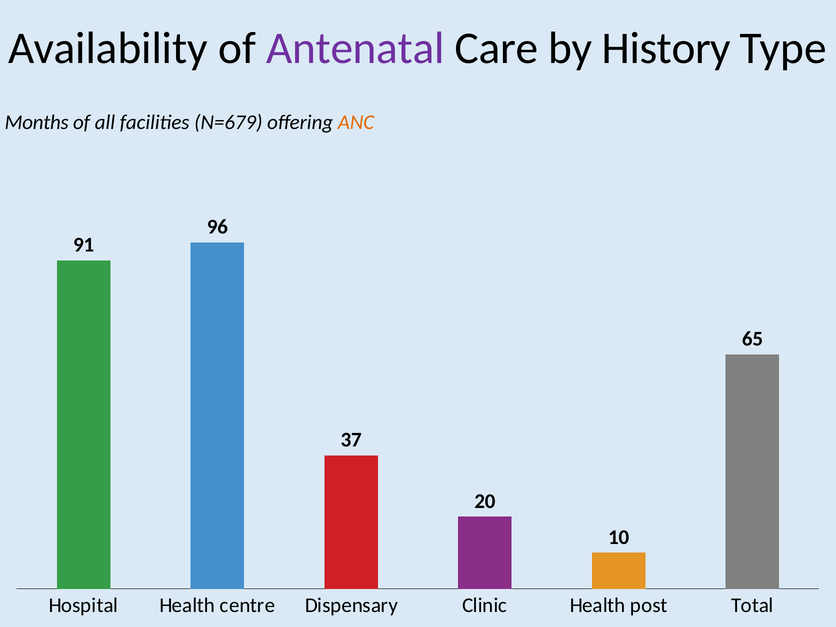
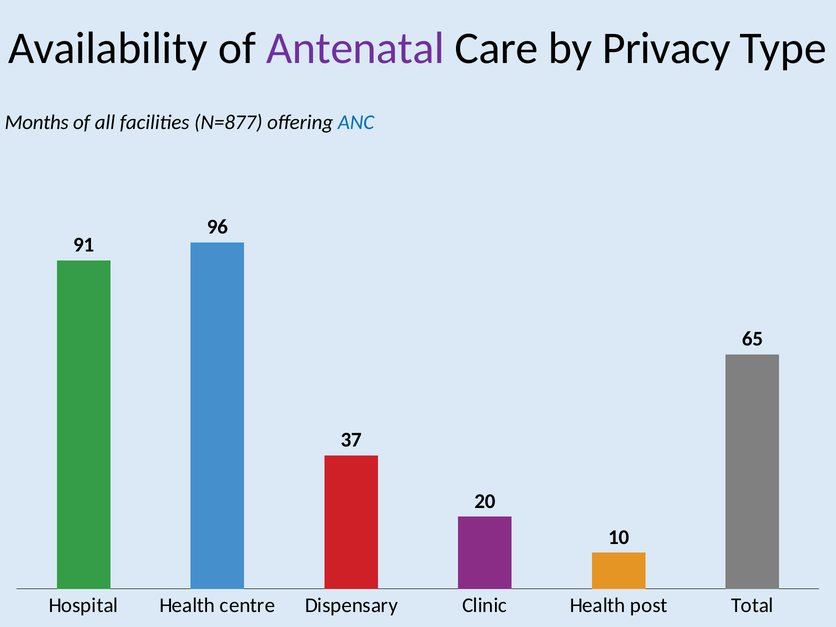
History: History -> Privacy (666, 48)
N=679: N=679 -> N=877 (228, 123)
ANC colour: orange -> blue (356, 123)
